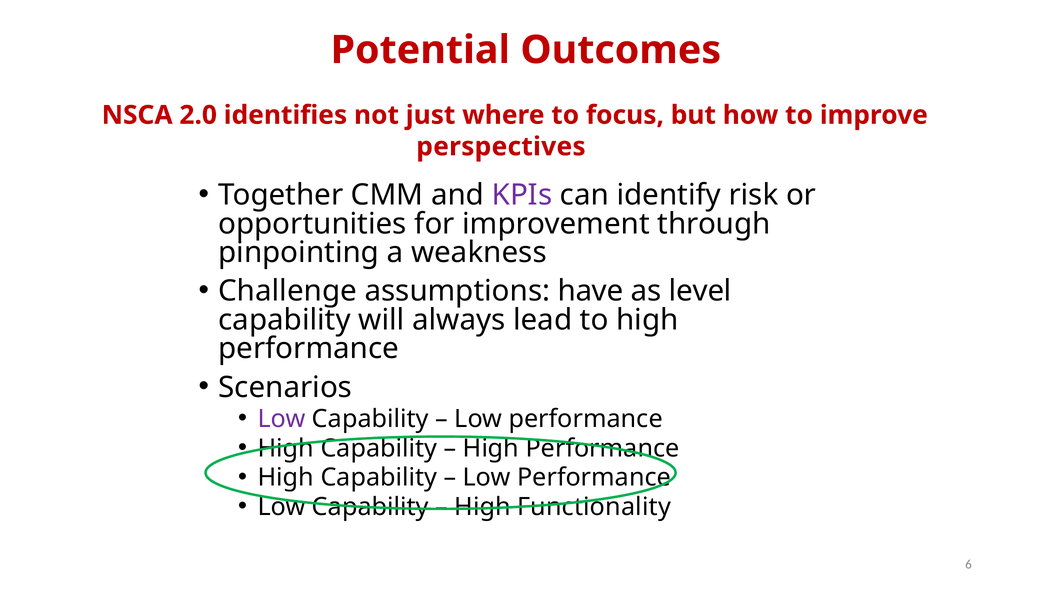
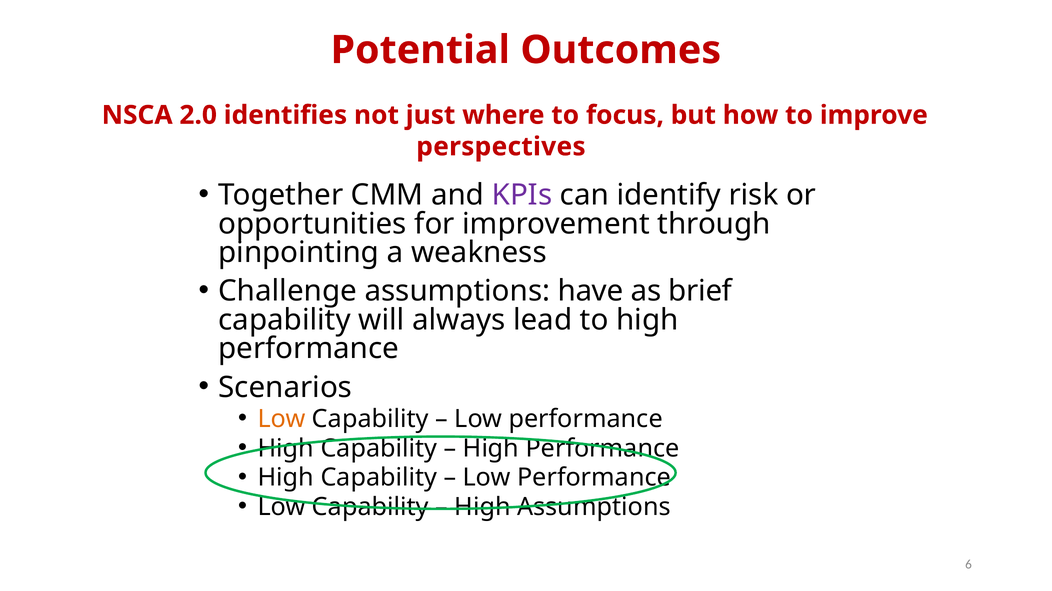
level: level -> brief (700, 292)
Low colour: purple -> orange (282, 420)
High Functionality: Functionality -> Assumptions (594, 508)
